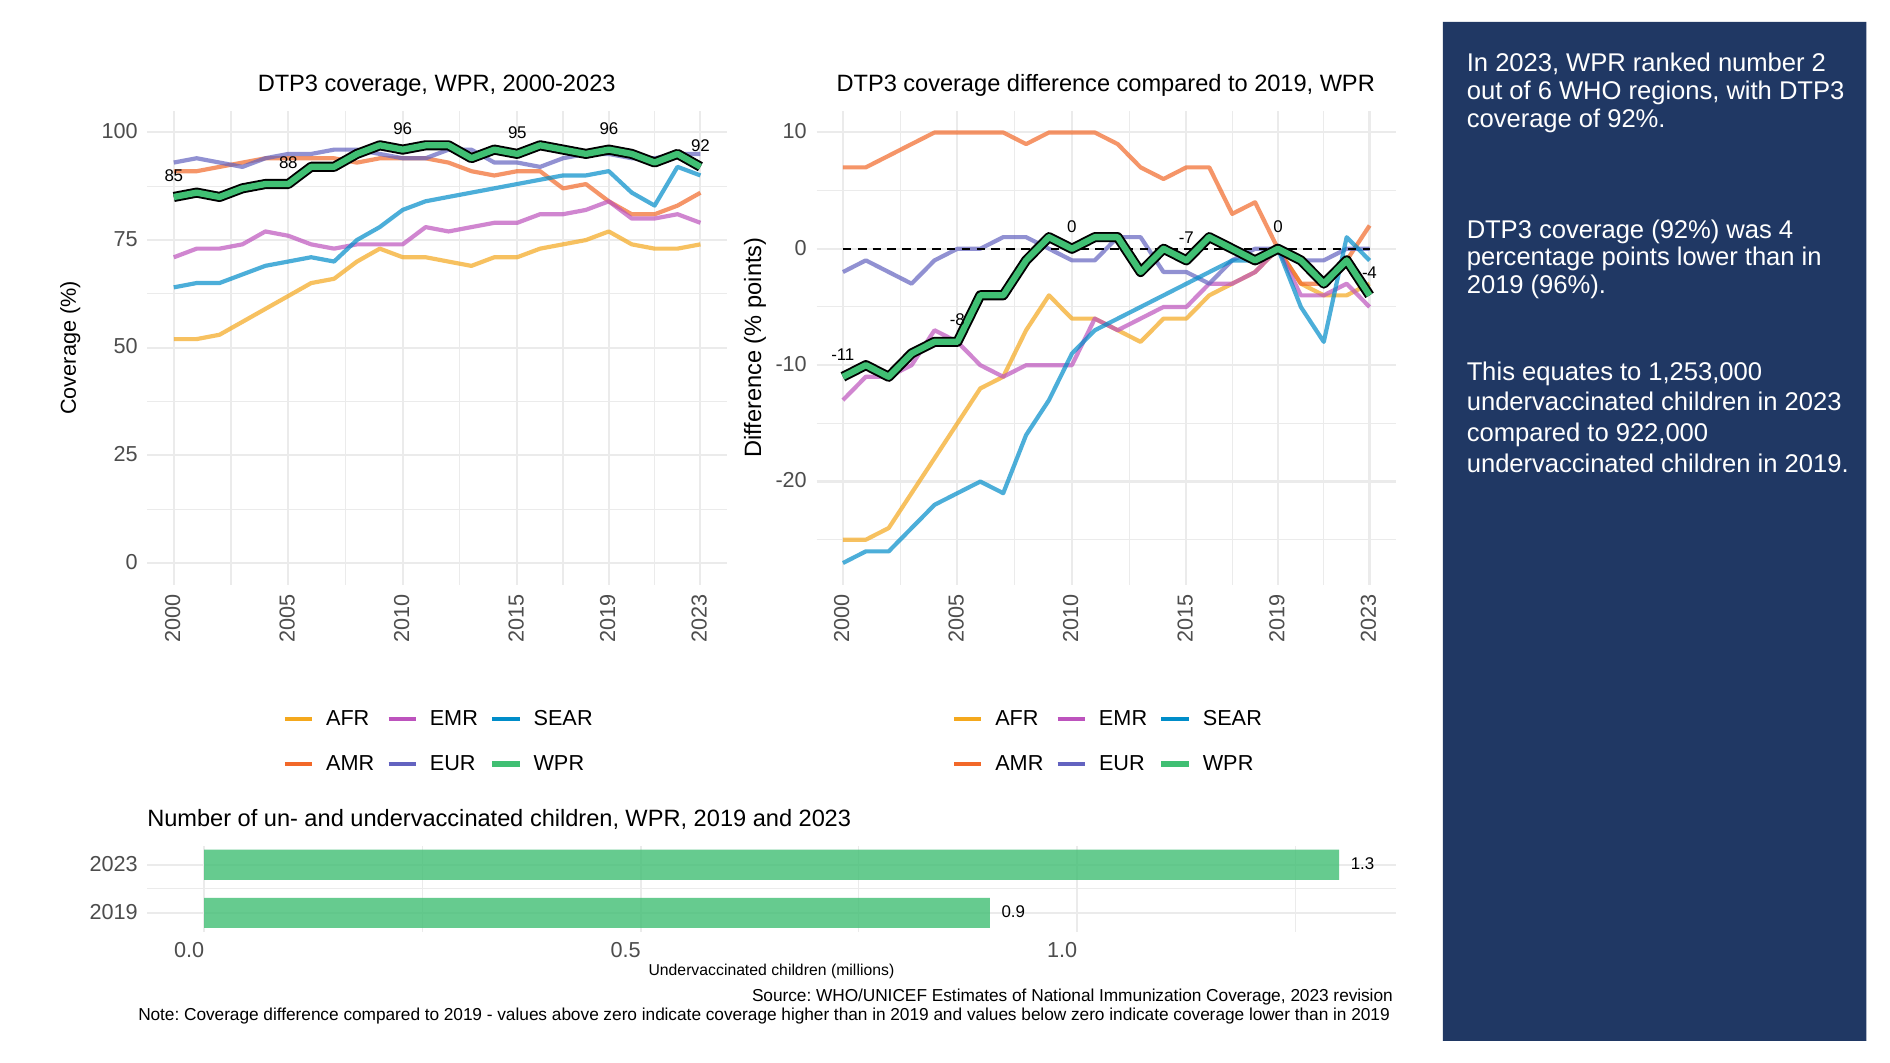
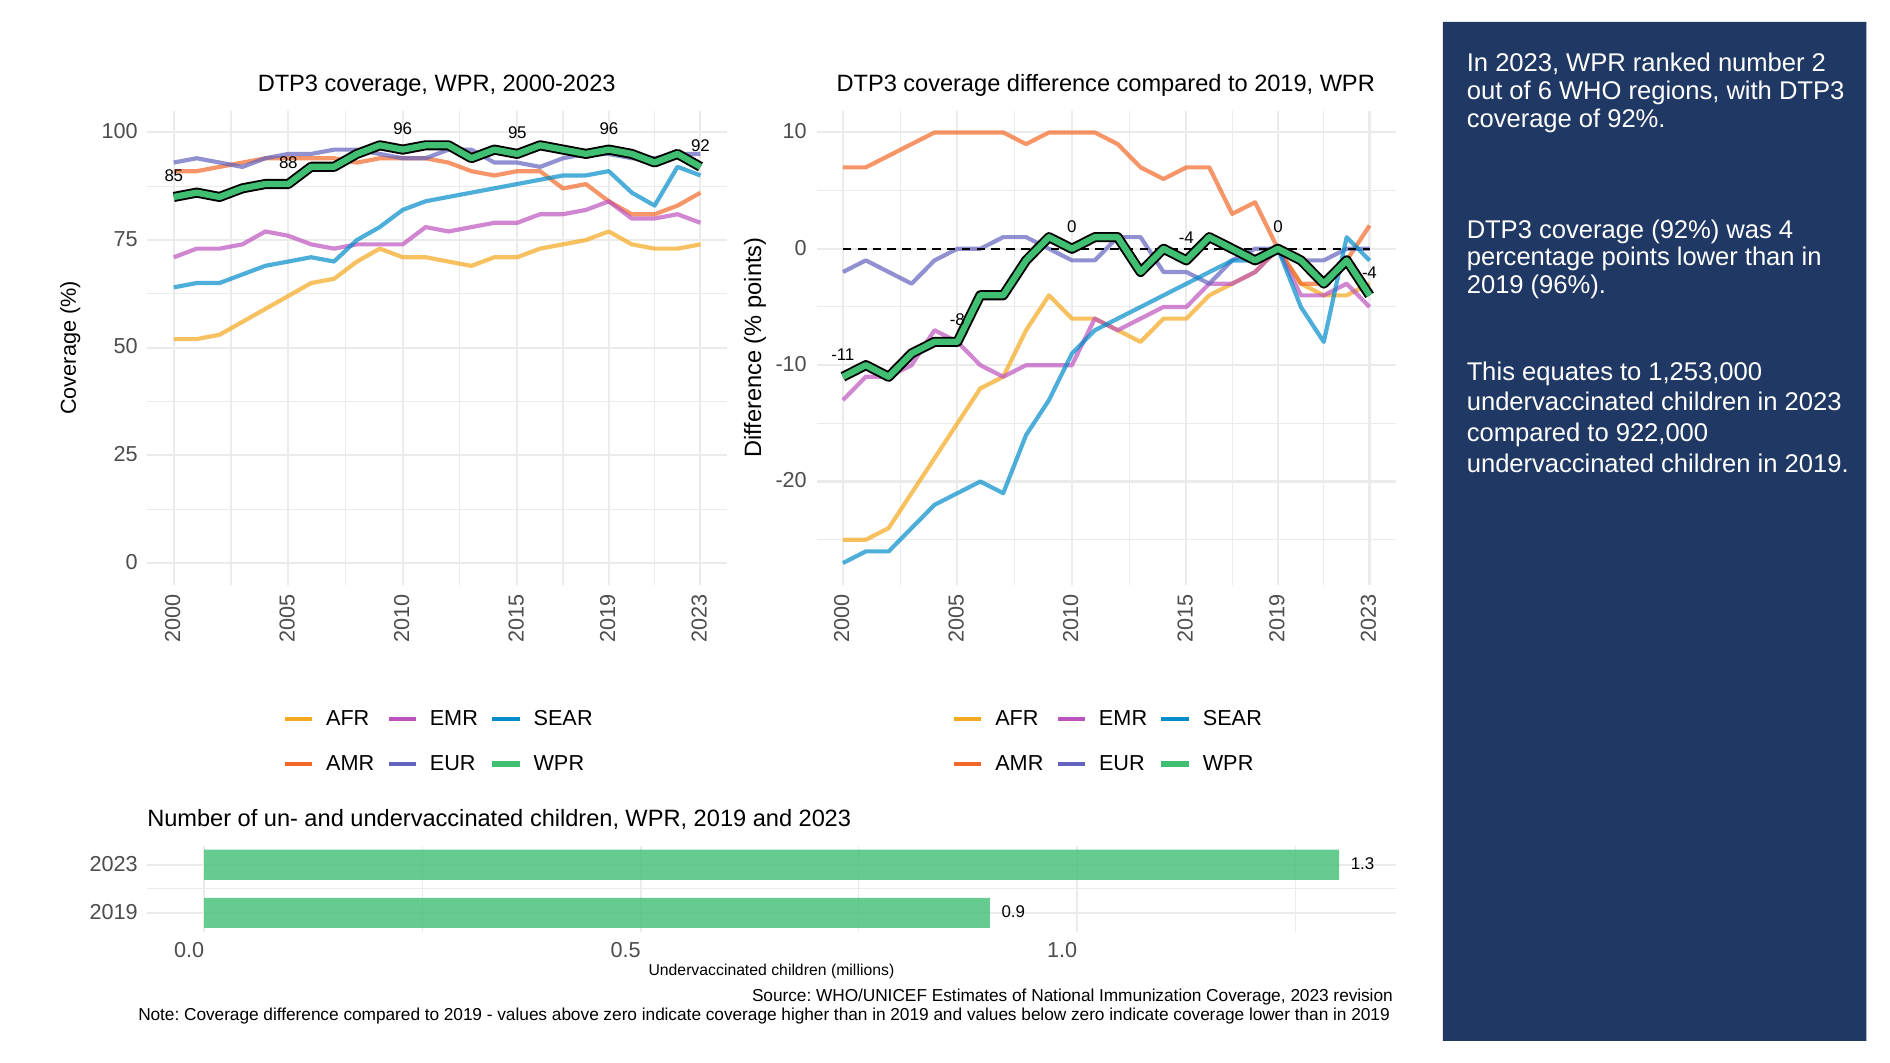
-7: -7 -> -4 (1186, 238)
